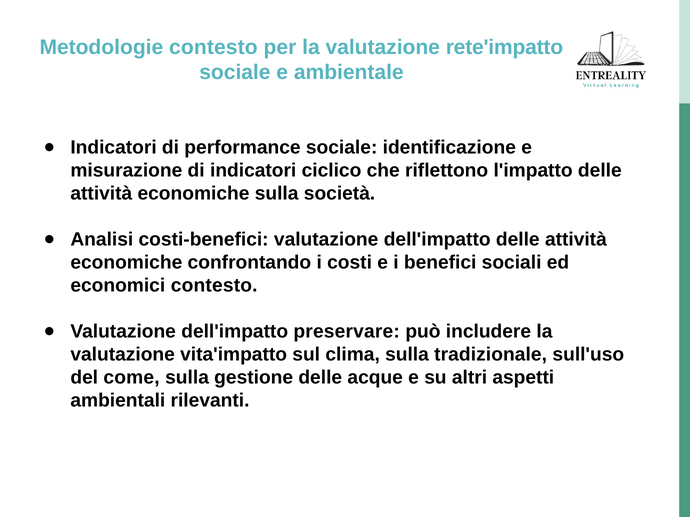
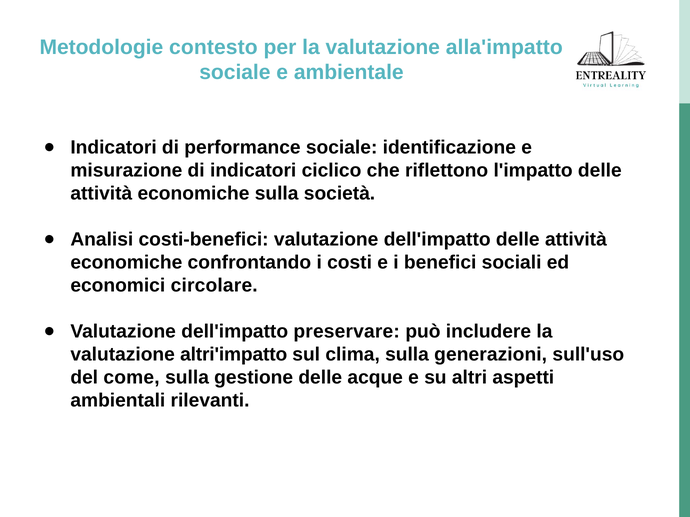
rete'impatto: rete'impatto -> alla'impatto (504, 47)
economici contesto: contesto -> circolare (214, 286)
vita'impatto: vita'impatto -> altri'impatto (234, 355)
tradizionale: tradizionale -> generazioni (491, 355)
